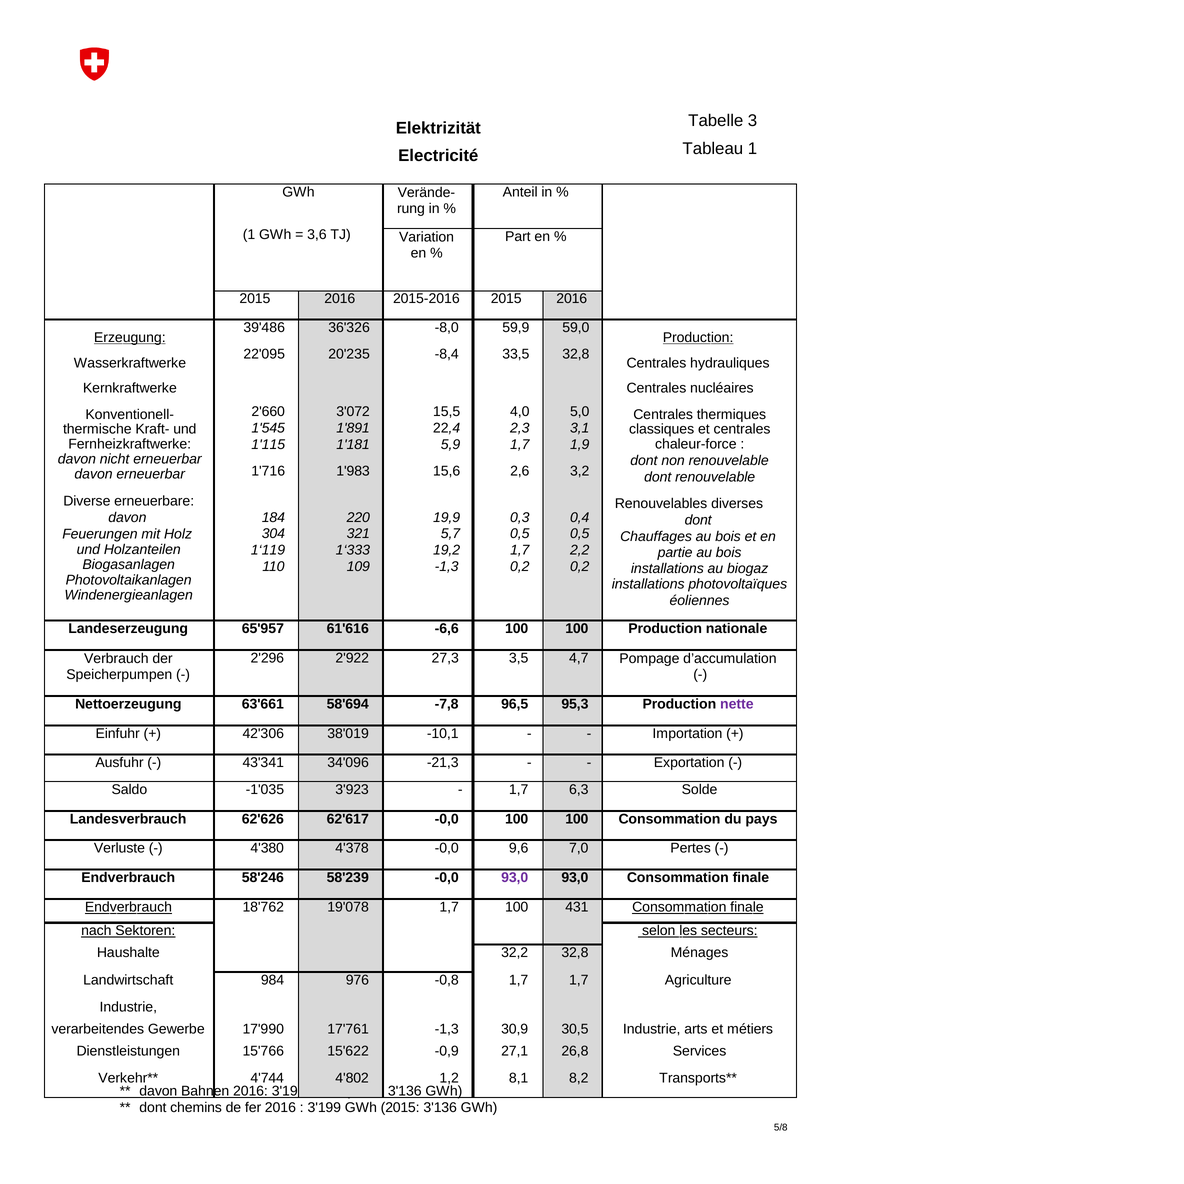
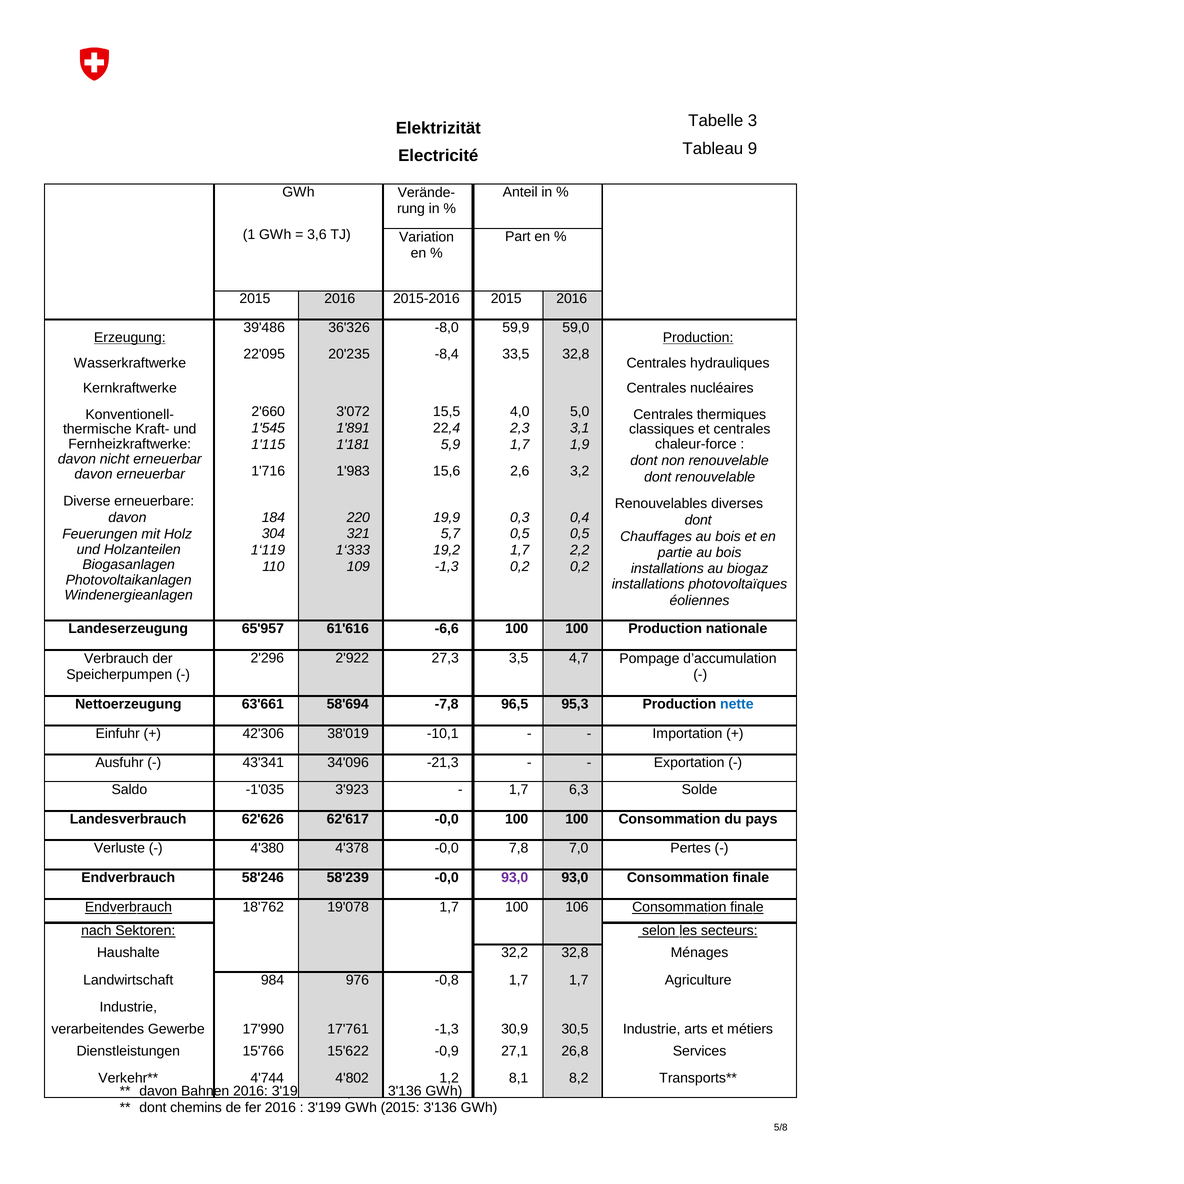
Tableau 1: 1 -> 9 (753, 148)
nette colour: purple -> blue (737, 704)
9,6: 9,6 -> 7,8 (519, 848)
431: 431 -> 106 (577, 907)
